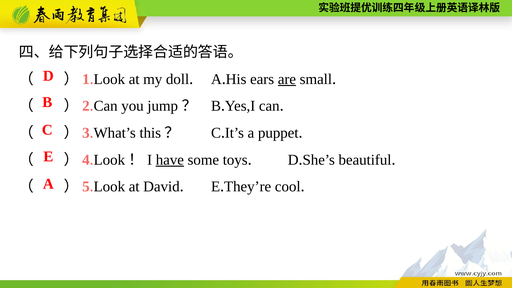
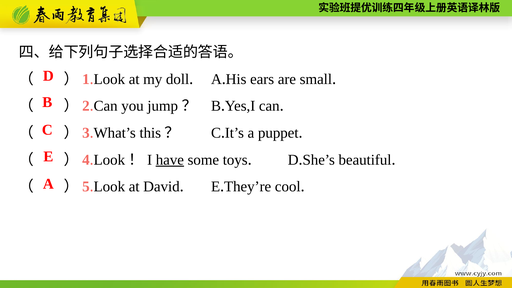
are underline: present -> none (287, 79)
